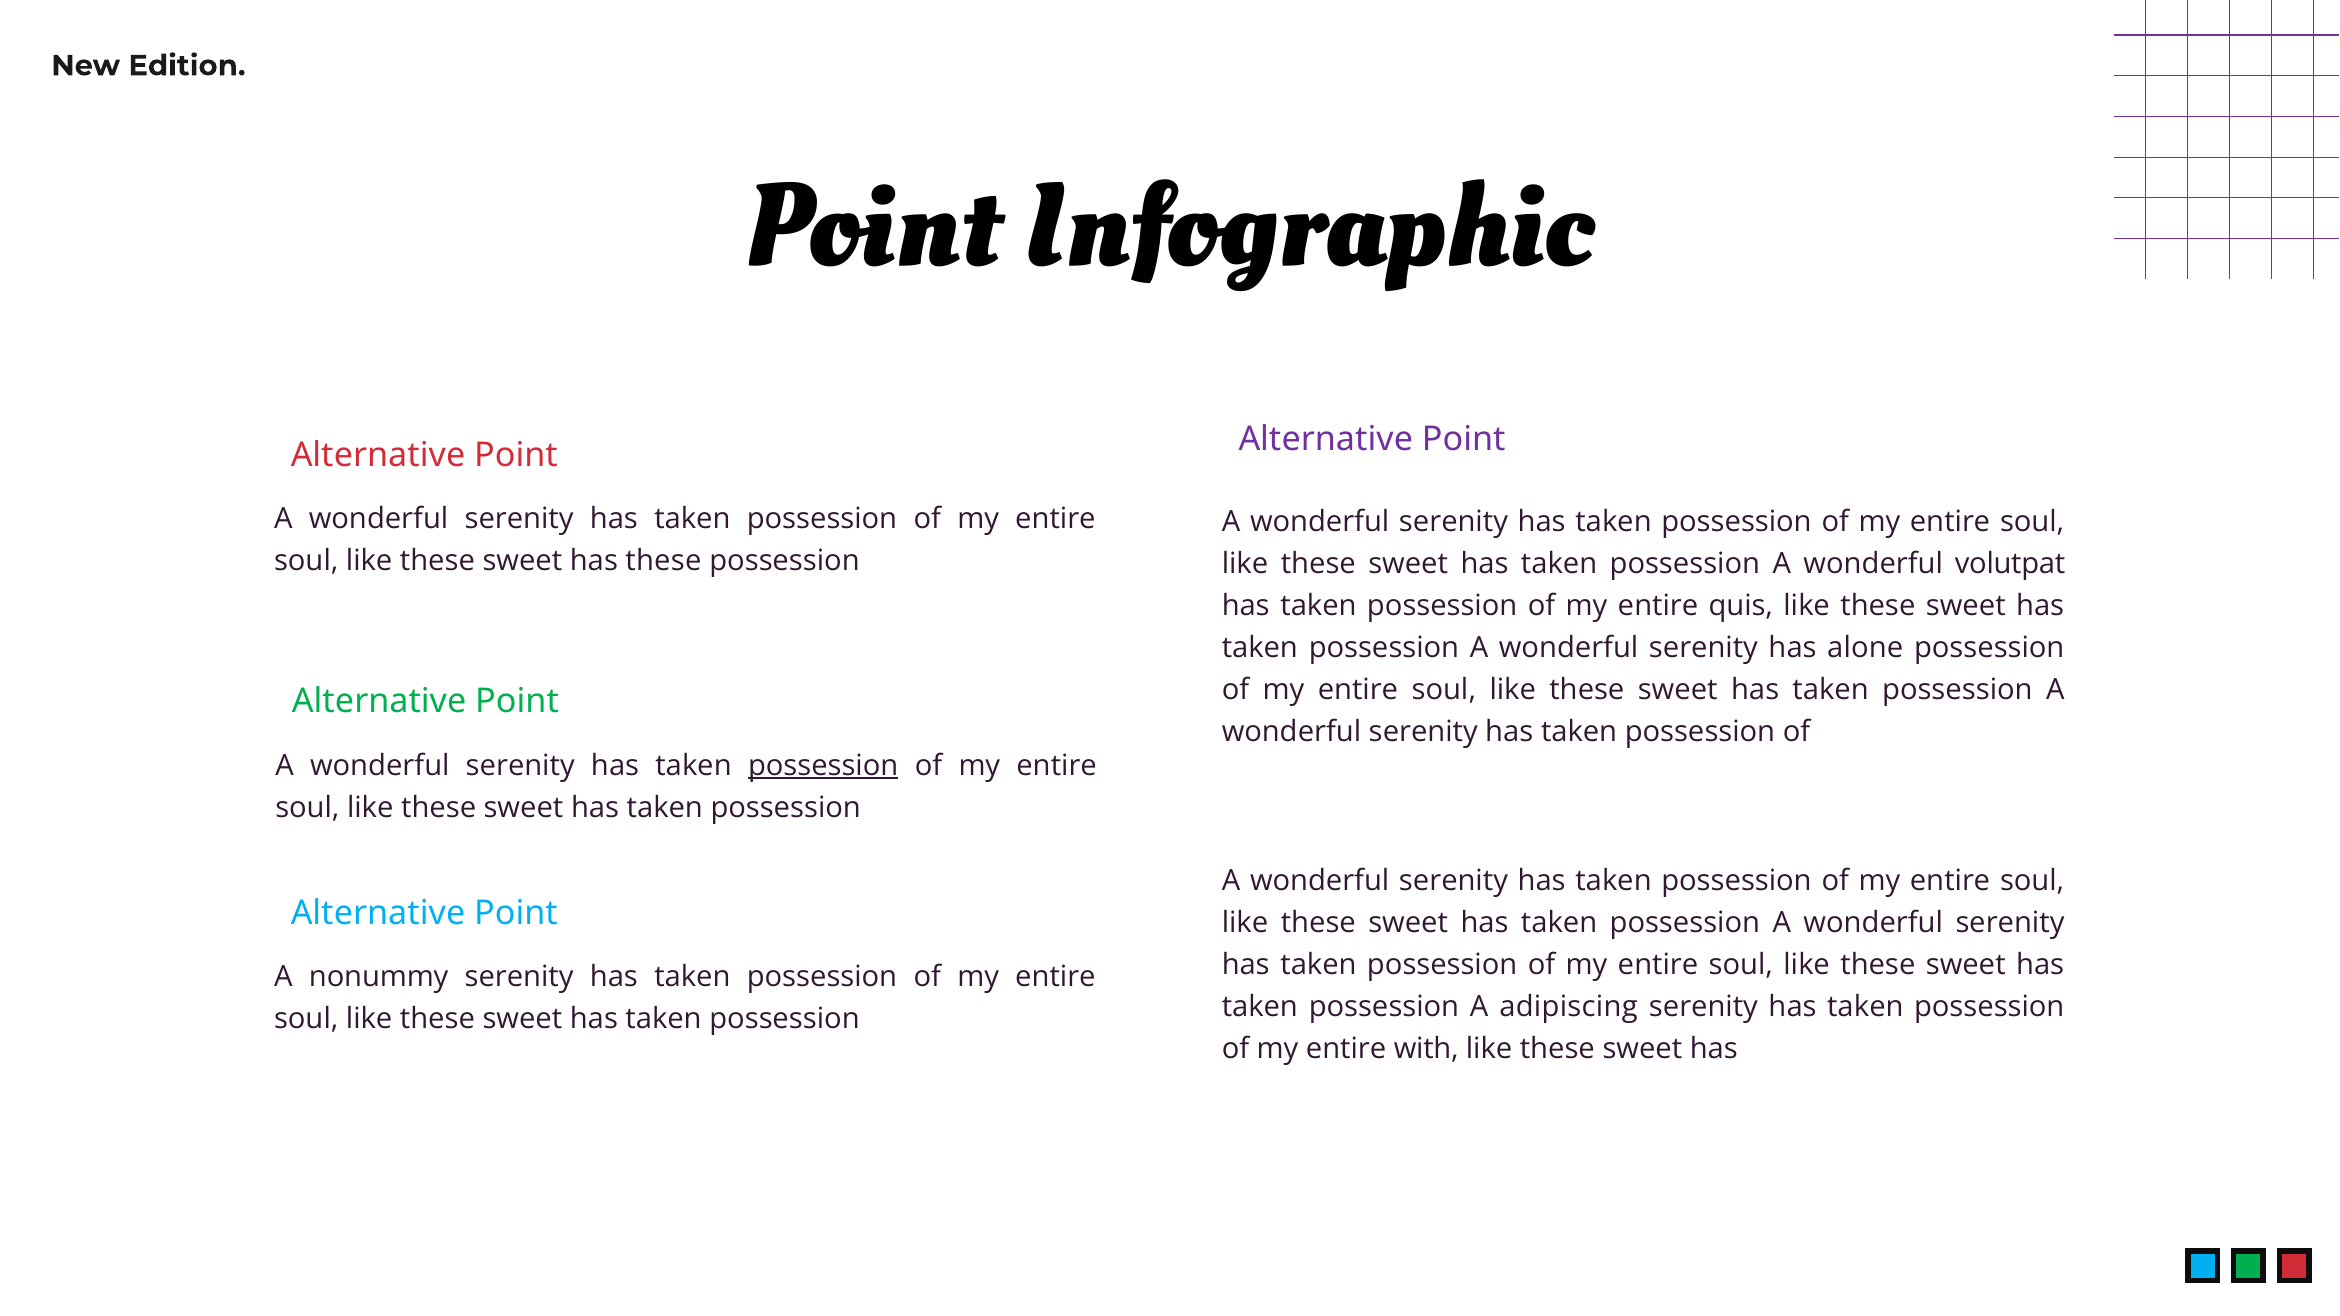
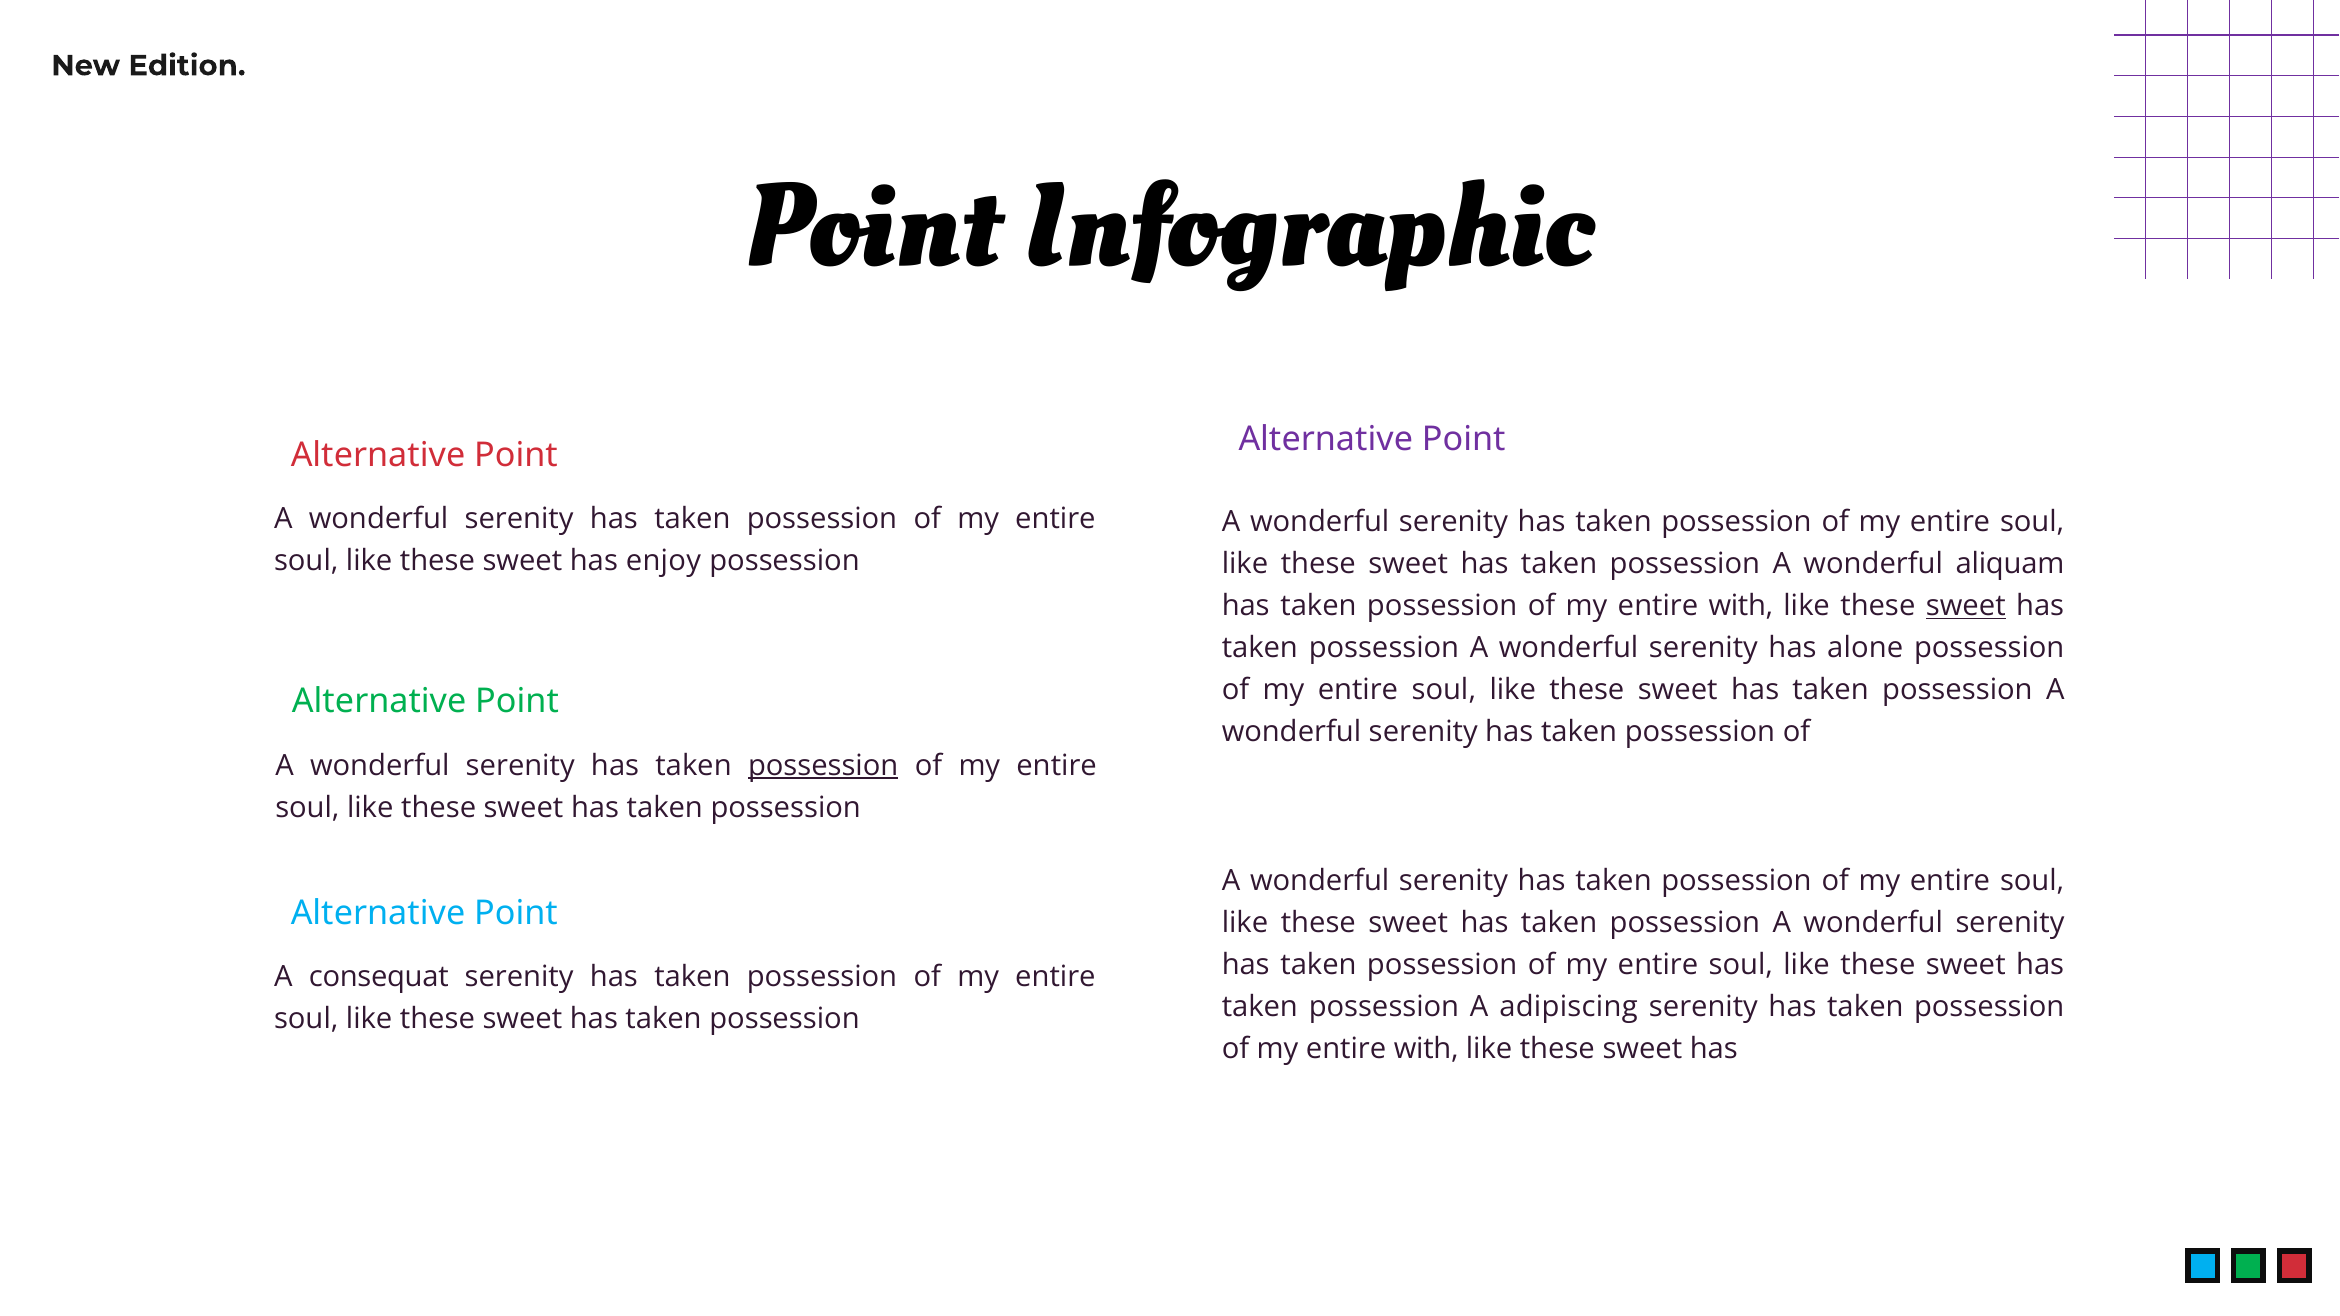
has these: these -> enjoy (663, 561)
volutpat: volutpat -> aliquam (2010, 564)
quis: quis -> with (1741, 606)
sweet underline: none -> present (1966, 606)
nonummy: nonummy -> consequat (379, 977)
